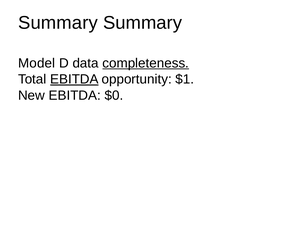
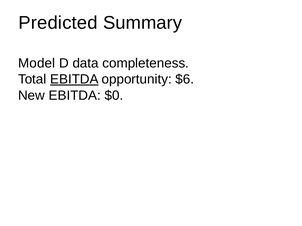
Summary: Summary -> Predicted (58, 23)
completeness underline: present -> none (146, 63)
$1: $1 -> $6 (185, 79)
